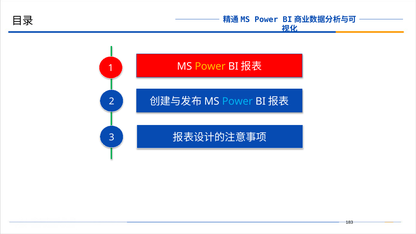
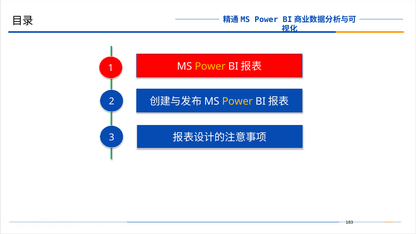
Power colour: light blue -> yellow (237, 101)
